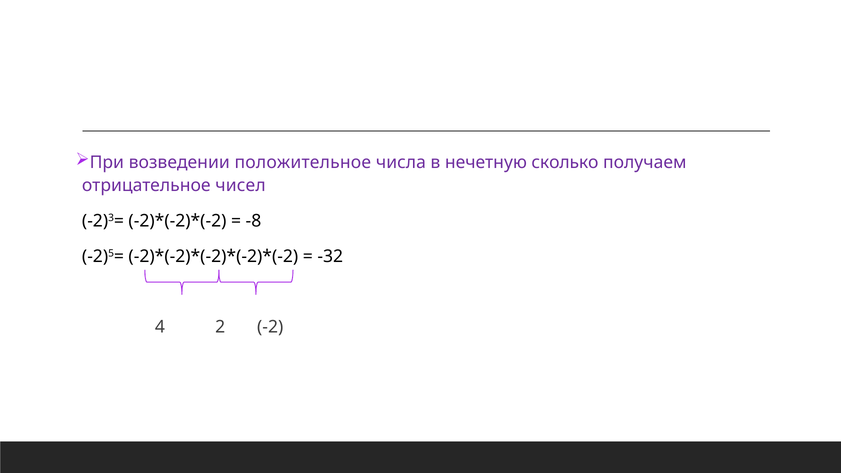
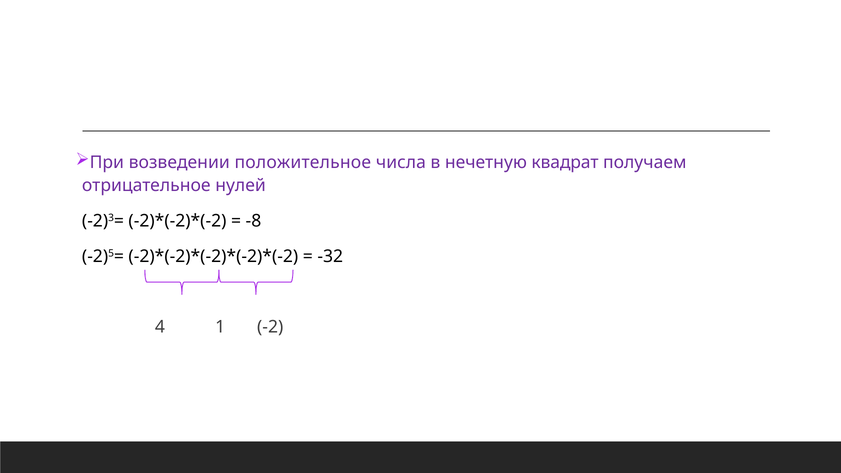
сколько: сколько -> квадрат (565, 162)
чисел: чисел -> нулей (241, 186)
2: 2 -> 1 (220, 327)
